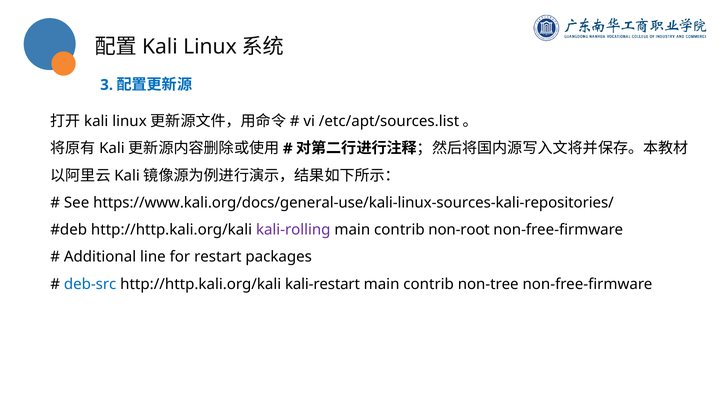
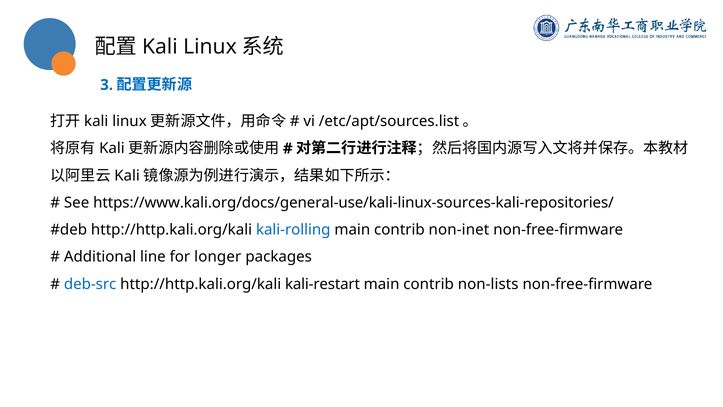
kali-rolling colour: purple -> blue (293, 230)
non-root: non-root -> non-inet (459, 230)
restart: restart -> longer (218, 257)
non-tree: non-tree -> non-lists (488, 284)
